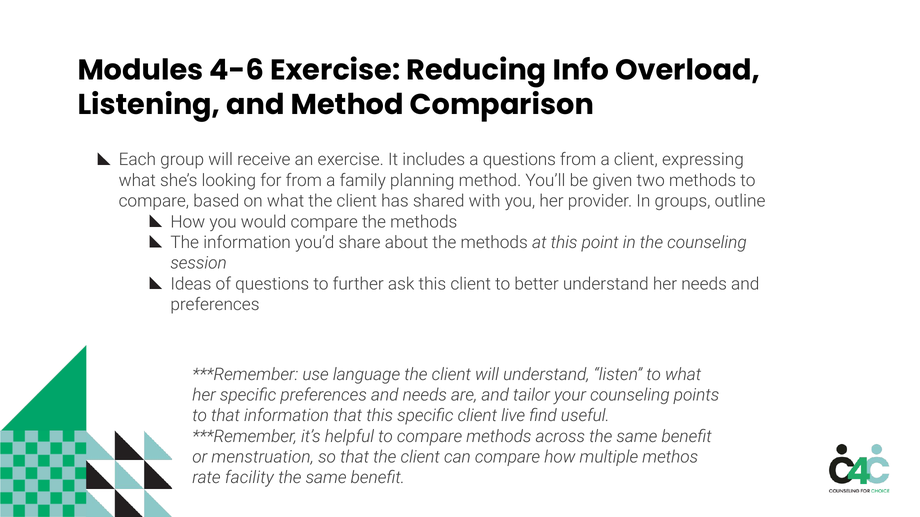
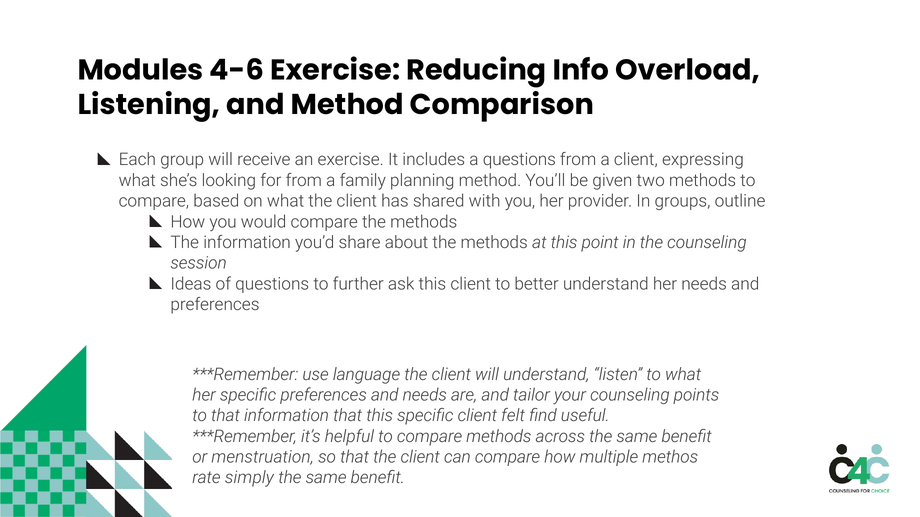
live: live -> felt (513, 416)
facility: facility -> simply (249, 478)
